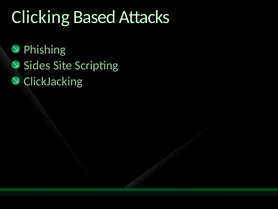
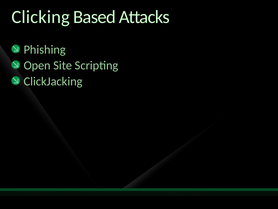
Sides: Sides -> Open (37, 65)
